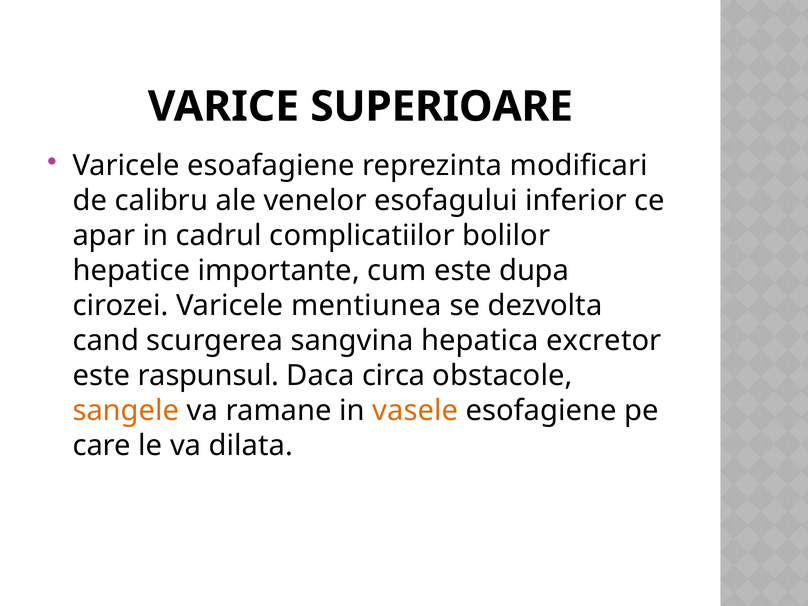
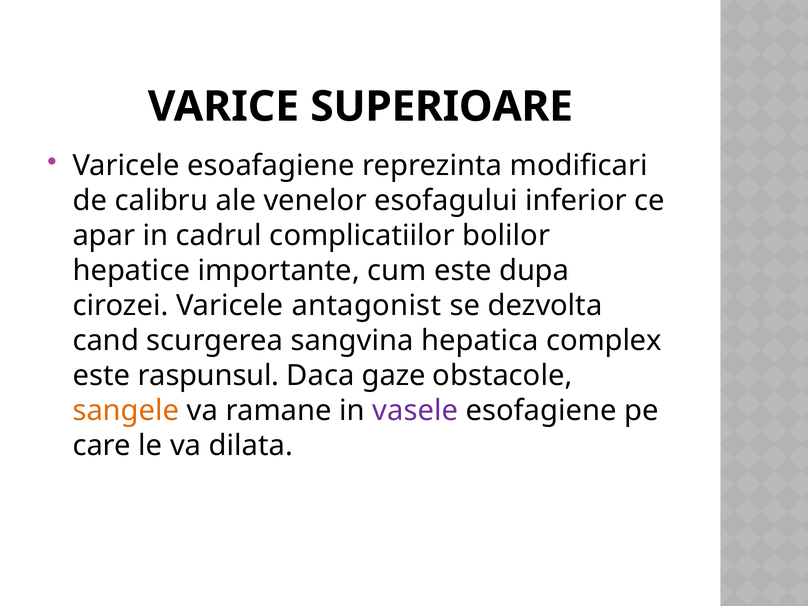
mentiunea: mentiunea -> antagonist (366, 306)
excretor: excretor -> complex (604, 341)
circa: circa -> gaze (394, 376)
vasele colour: orange -> purple (415, 411)
